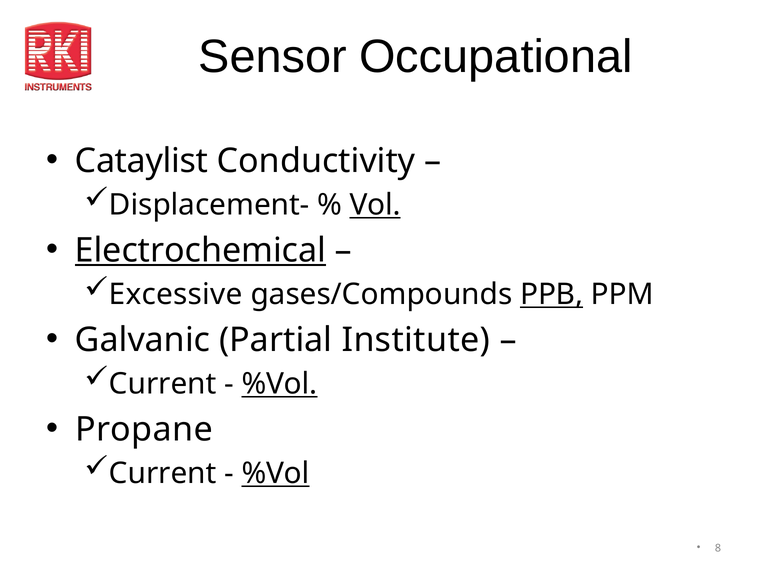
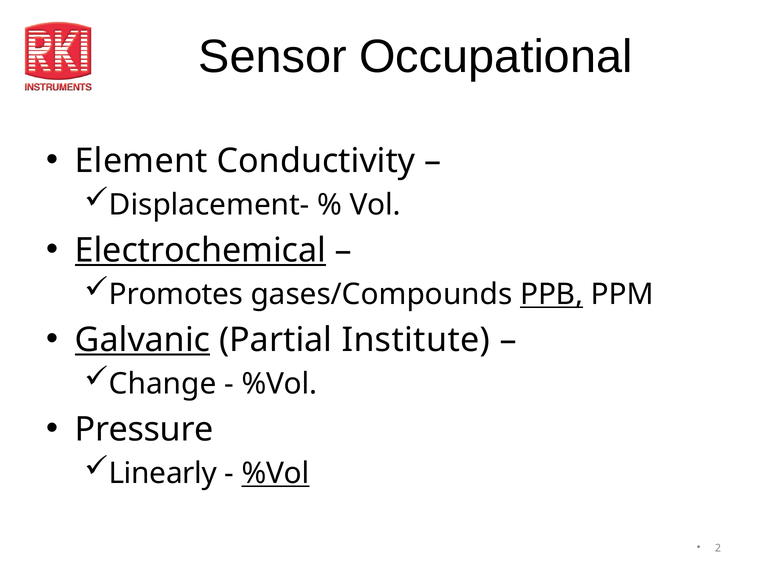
Cataylist: Cataylist -> Element (141, 161)
Vol underline: present -> none (375, 205)
Excessive: Excessive -> Promotes (176, 294)
Galvanic underline: none -> present (143, 340)
Current: Current -> Change (163, 384)
%Vol underline: present -> none (279, 384)
Propane: Propane -> Pressure (144, 430)
Current: Current -> Linearly (163, 474)
8: 8 -> 2 (718, 548)
